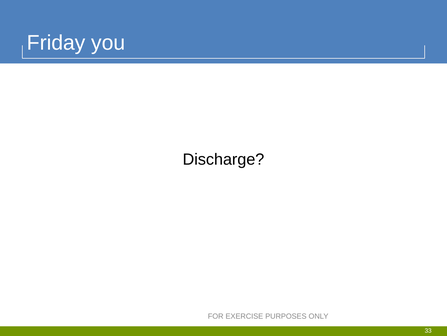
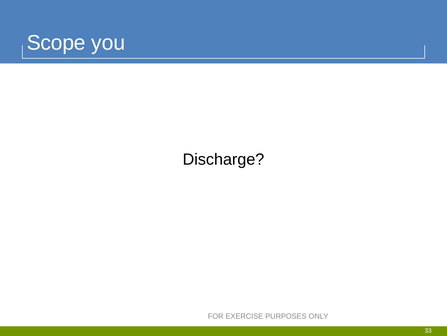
Friday: Friday -> Scope (56, 43)
